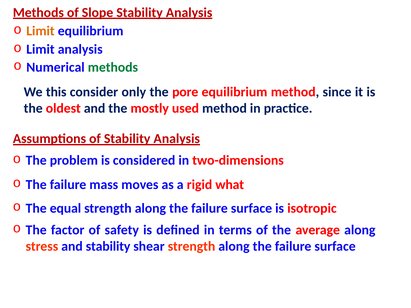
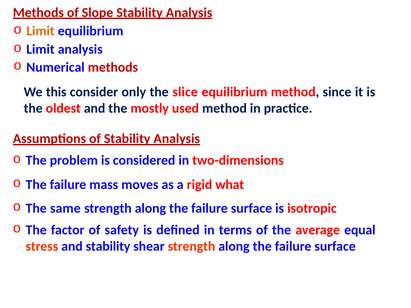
methods colour: green -> red (113, 67)
pore: pore -> slice (185, 92)
equal: equal -> same (65, 208)
average along: along -> equal (360, 230)
